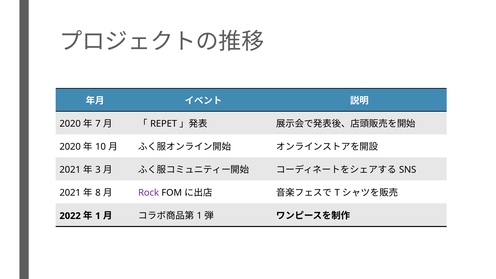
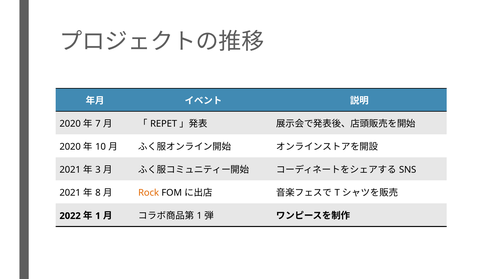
Rock colour: purple -> orange (149, 193)
